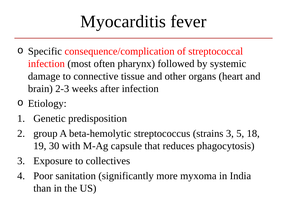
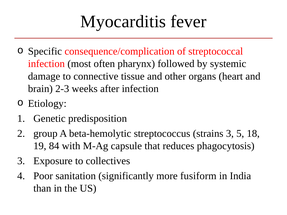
30: 30 -> 84 (54, 146)
myxoma: myxoma -> fusiform (198, 176)
